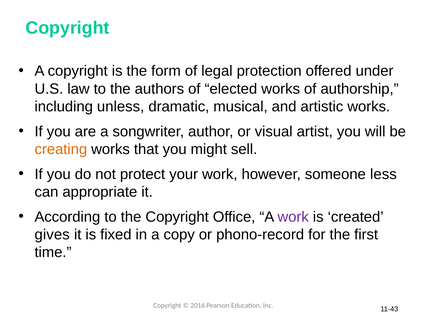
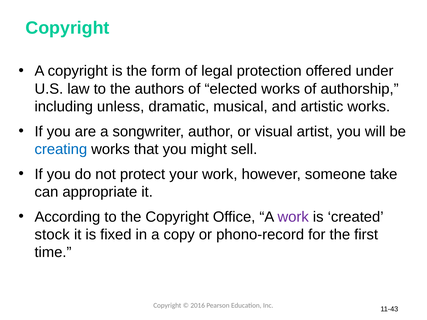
creating colour: orange -> blue (61, 149)
less: less -> take (384, 174)
gives: gives -> stock (52, 235)
